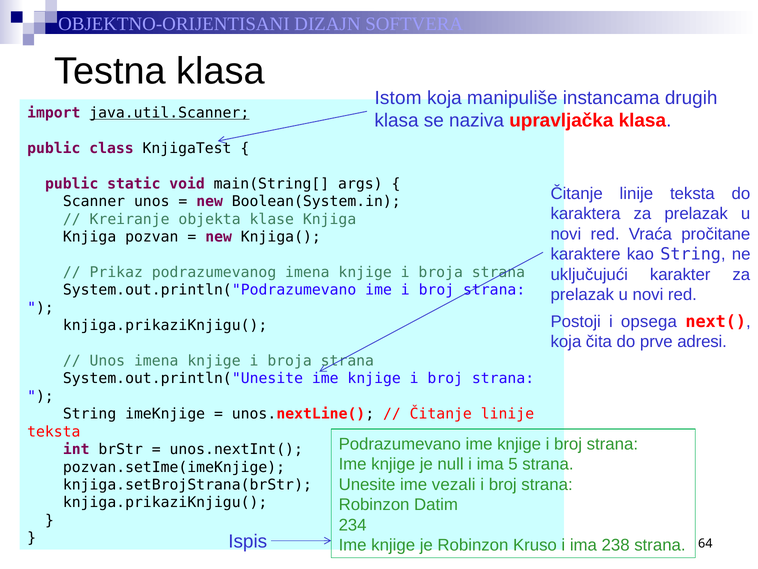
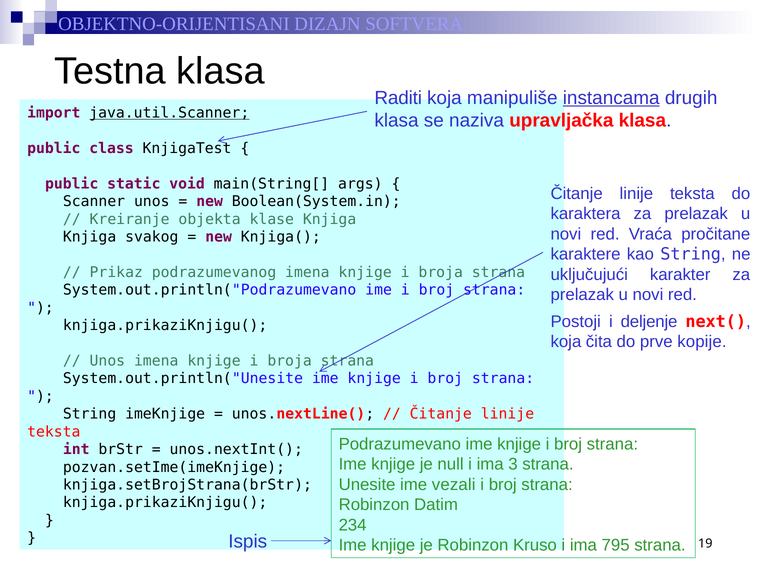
Istom: Istom -> Raditi (398, 98)
instancama underline: none -> present (611, 98)
pozvan: pozvan -> svakog (152, 237)
opsega: opsega -> deljenje (649, 321)
adresi: adresi -> kopije (702, 342)
5: 5 -> 3 (513, 464)
64: 64 -> 19 (705, 543)
238: 238 -> 795 (616, 545)
